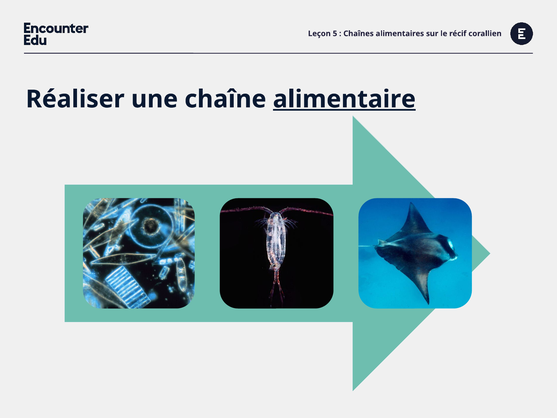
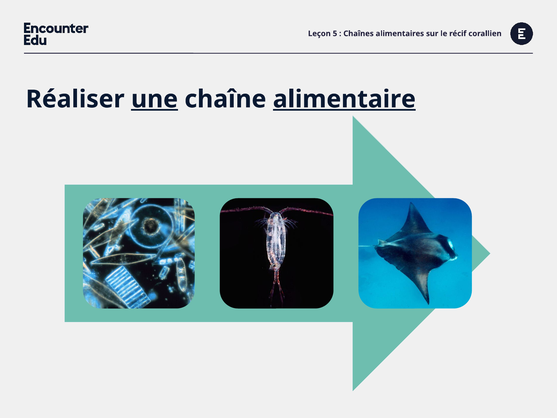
une underline: none -> present (155, 99)
